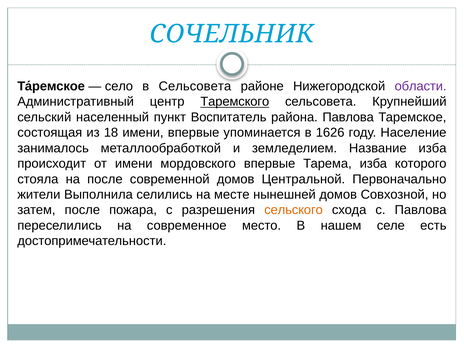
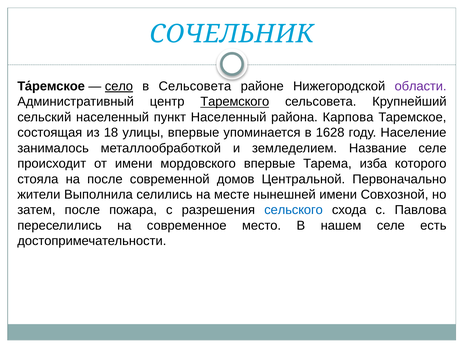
село underline: none -> present (119, 86)
пункт Воспитатель: Воспитатель -> Населенный (229, 117)
района Павлова: Павлова -> Карпова (348, 117)
18 имени: имени -> улицы (143, 133)
1626: 1626 -> 1628 (330, 133)
Название изба: изба -> селе (433, 148)
нынешней домов: домов -> имени (338, 195)
сельского colour: orange -> blue (294, 210)
